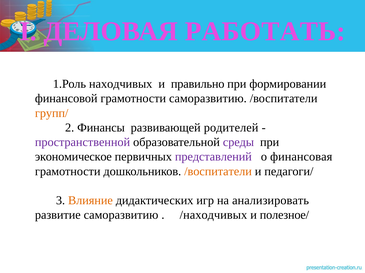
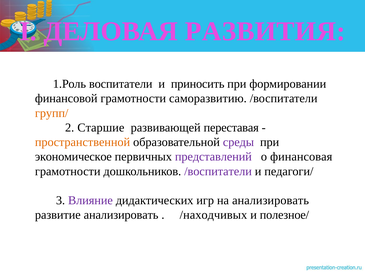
РАБОТАТЬ: РАБОТАТЬ -> РАЗВИТИЯ (265, 32)
находчивых: находчивых -> воспитатели (121, 84)
правильно: правильно -> приносить (198, 84)
Финансы: Финансы -> Старшие (101, 128)
родителей: родителей -> переставая (231, 128)
пространственной colour: purple -> orange (83, 143)
/воспитатели colour: orange -> purple (218, 172)
Влияние colour: orange -> purple (90, 201)
развитие саморазвитию: саморазвитию -> анализировать (121, 216)
